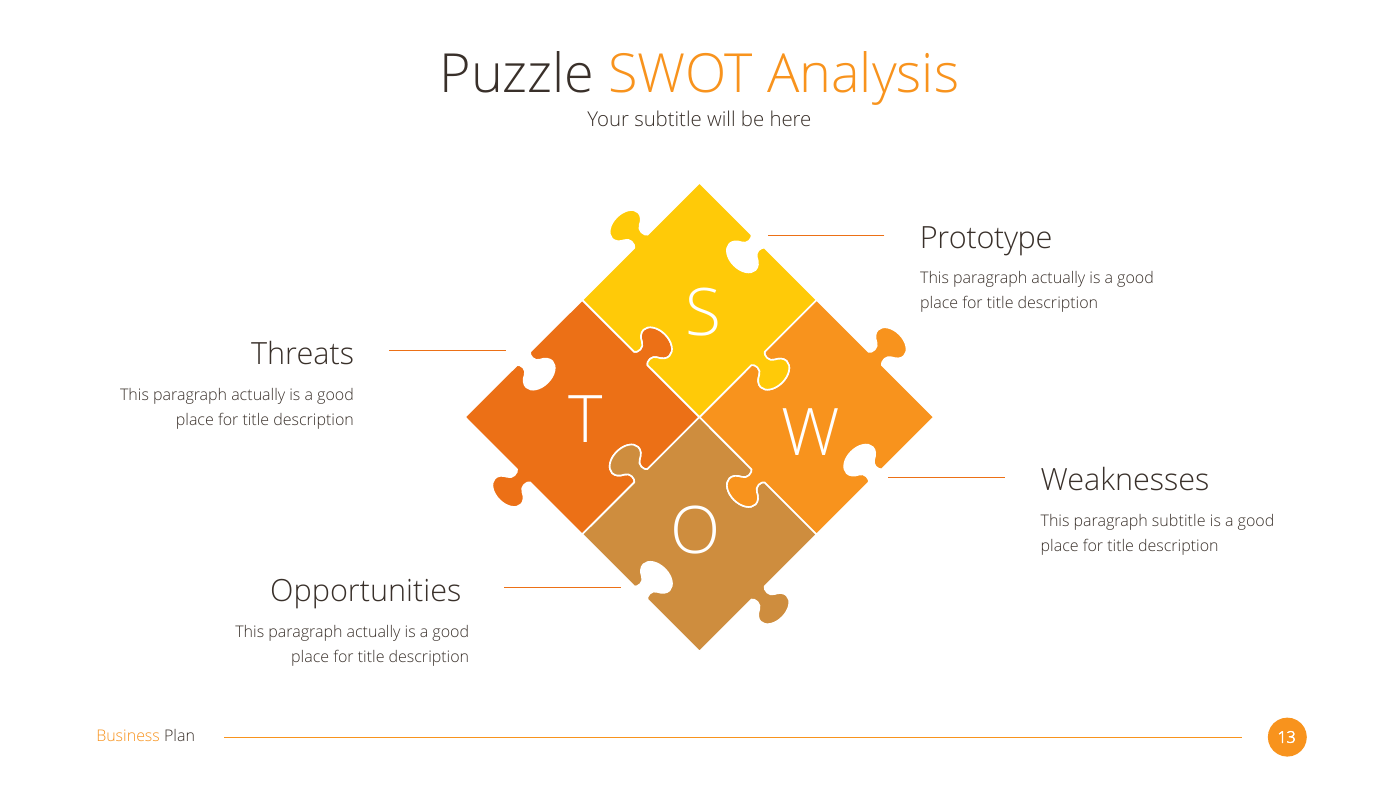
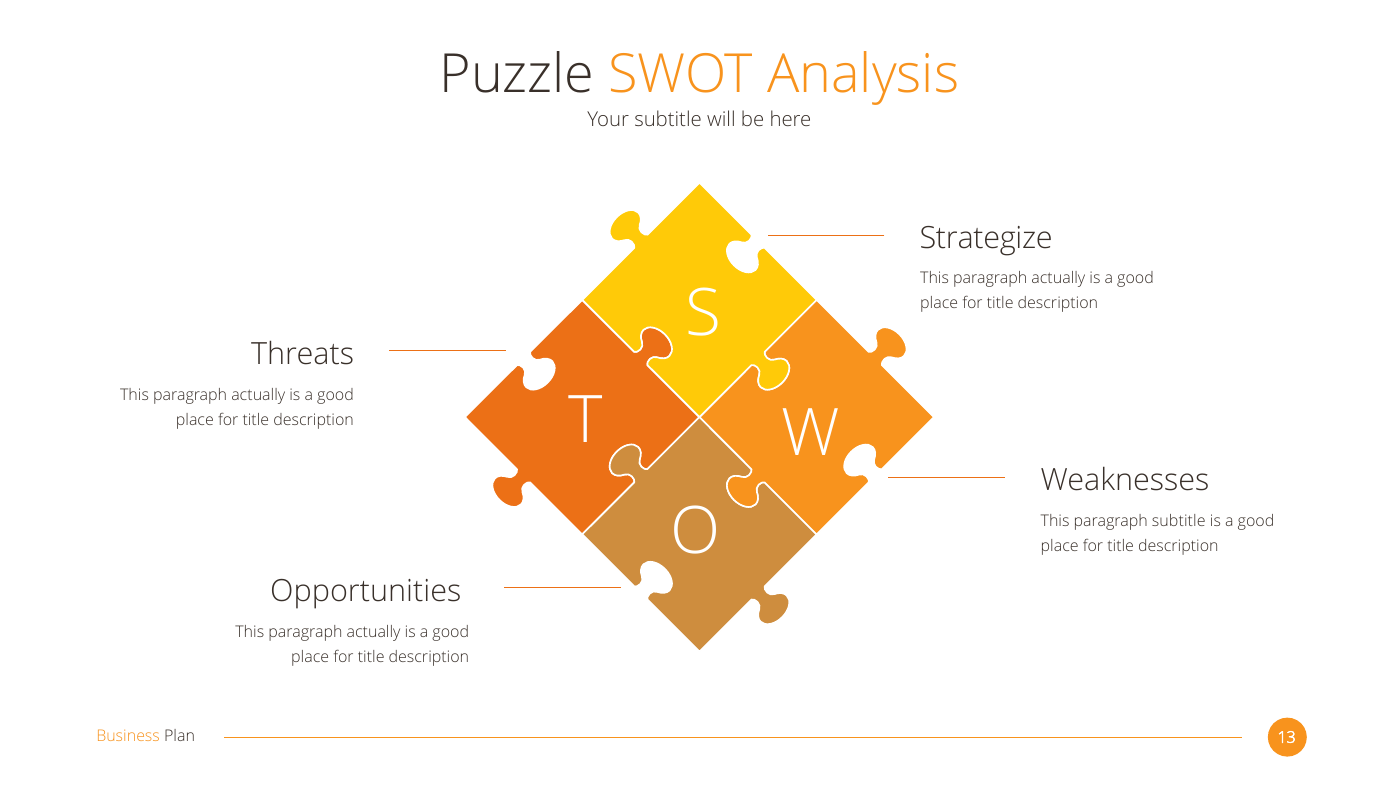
Prototype: Prototype -> Strategize (986, 238)
